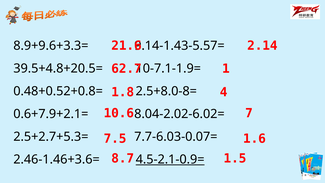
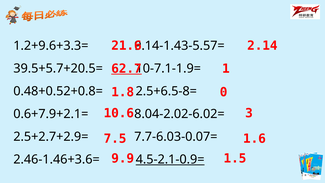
8.9+9.6+3.3=: 8.9+9.6+3.3= -> 1.2+9.6+3.3= (51, 46)
62.7 underline: none -> present (126, 69)
39.5+4.8+20.5=: 39.5+4.8+20.5= -> 39.5+5.7+20.5= (58, 68)
4: 4 -> 0 (224, 92)
2.5+8.0-8=: 2.5+8.0-8= -> 2.5+6.5-8= (166, 91)
7: 7 -> 3 (249, 113)
2.5+2.7+5.3=: 2.5+2.7+5.3= -> 2.5+2.7+2.9= (51, 137)
8.7: 8.7 -> 9.9 (123, 158)
